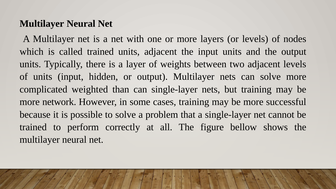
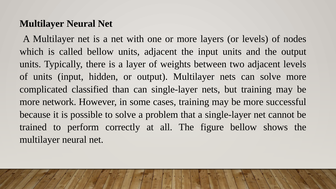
called trained: trained -> bellow (100, 52)
weighted: weighted -> classified (90, 89)
